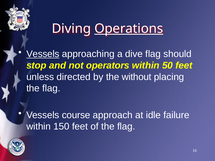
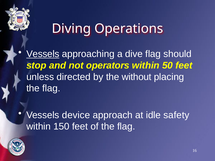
Operations underline: present -> none (129, 29)
course: course -> device (76, 115)
failure: failure -> safety (176, 115)
